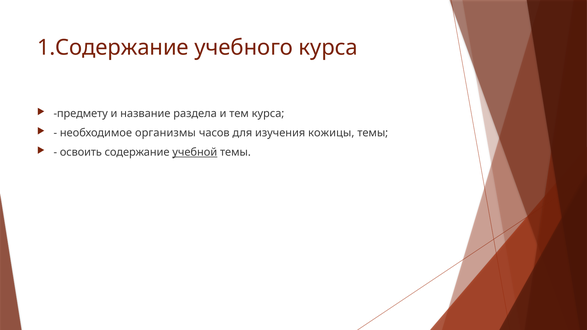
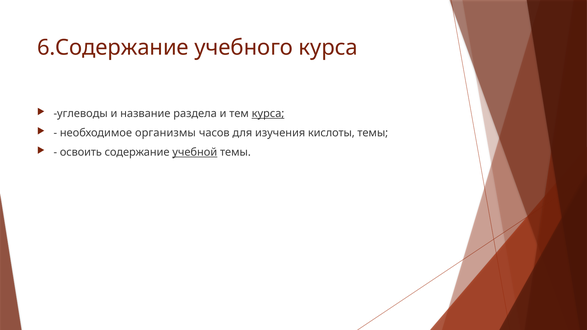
1.Содержание: 1.Содержание -> 6.Содержание (113, 48)
предмету: предмету -> углеводы (81, 114)
курса underline: none -> present (268, 114)
кожицы: кожицы -> кислоты (331, 133)
